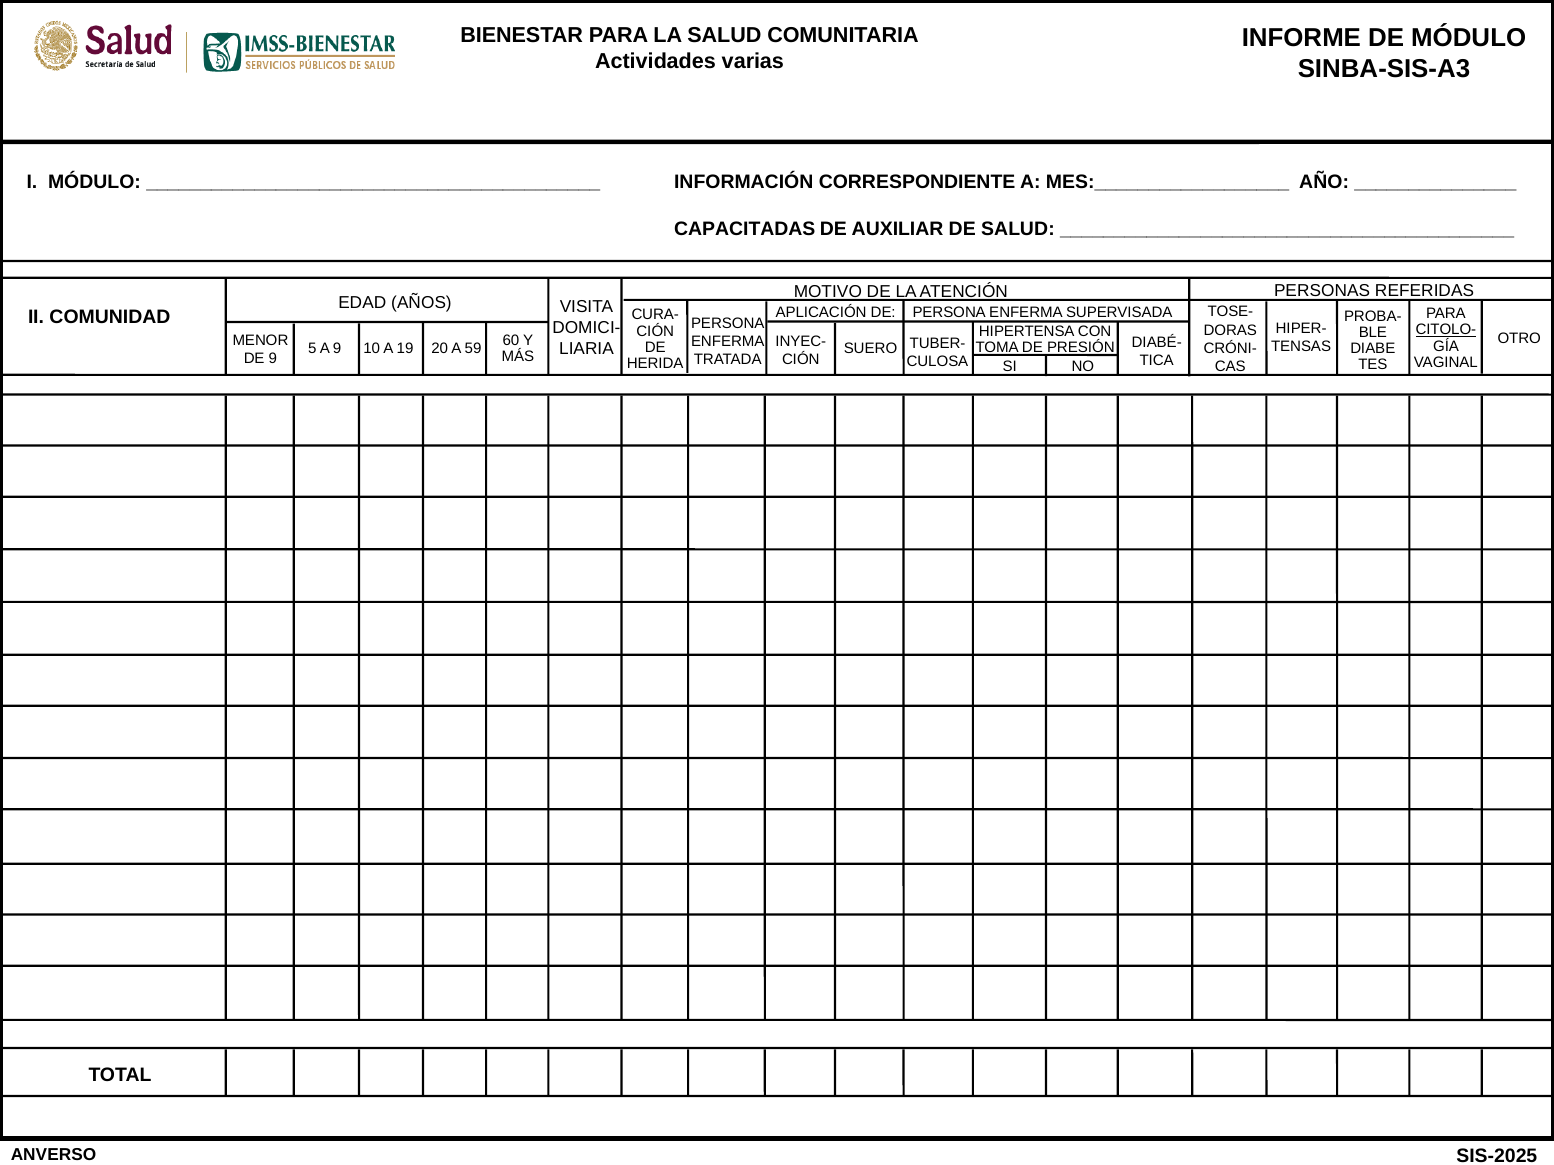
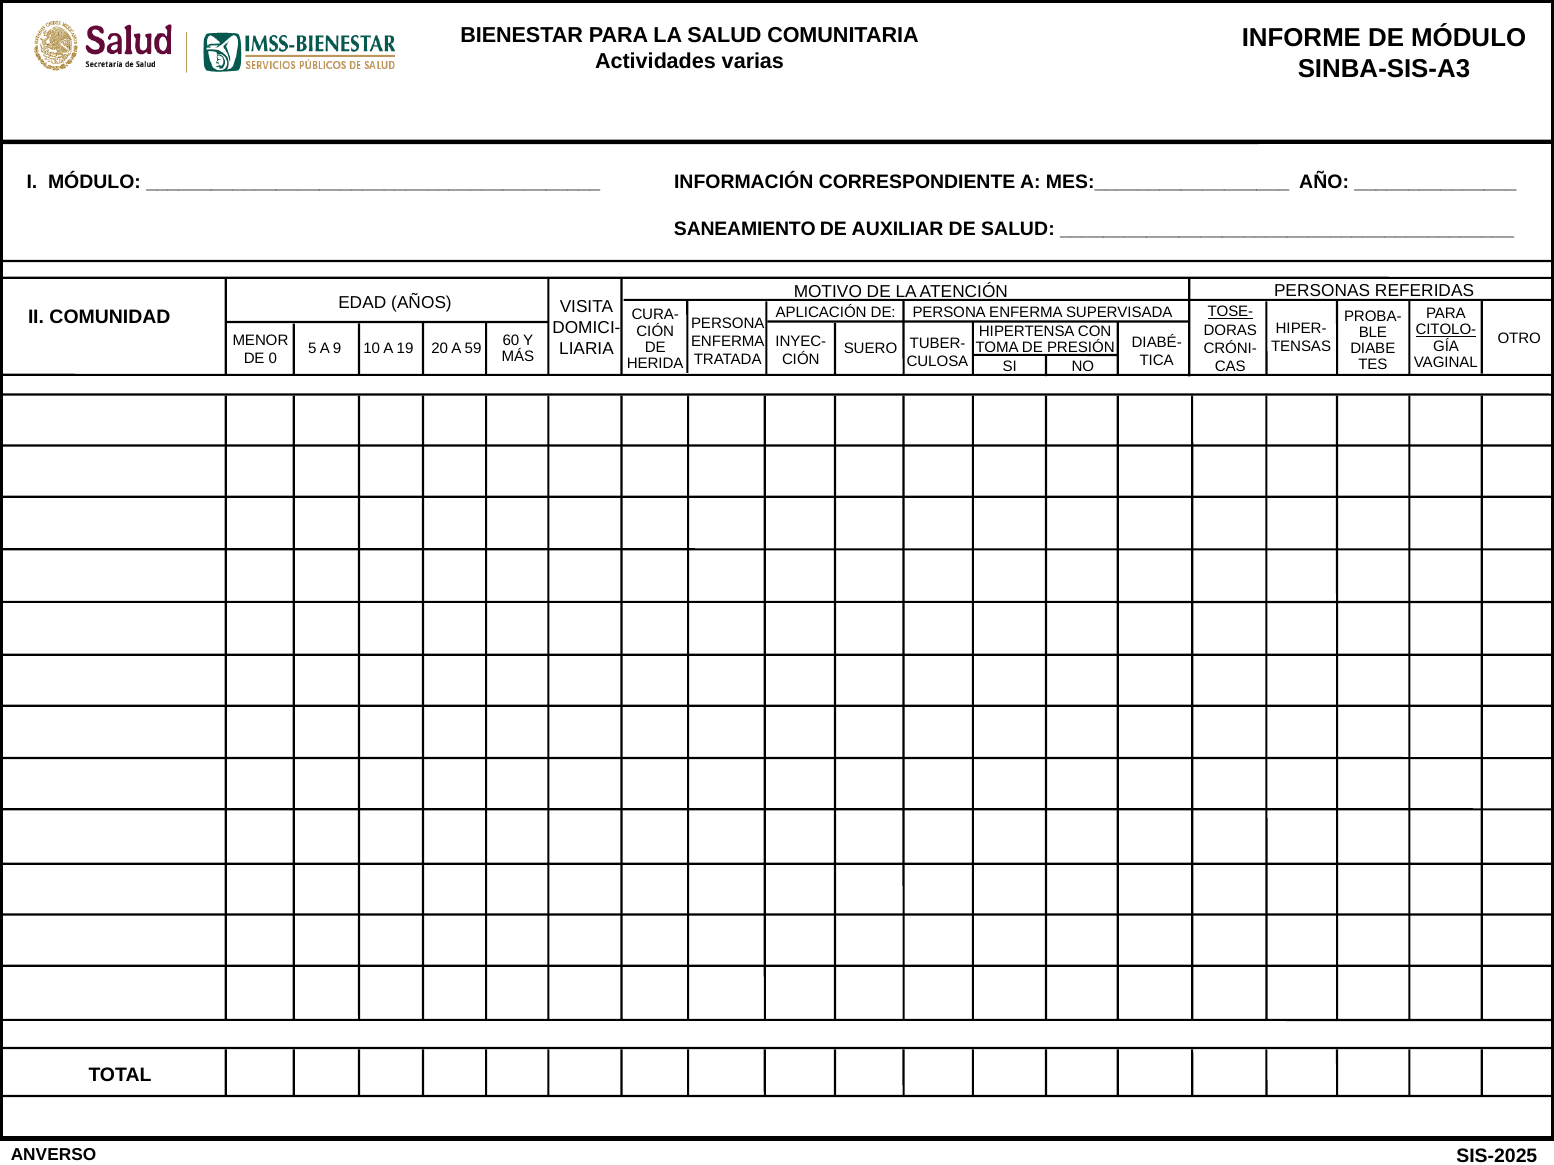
CAPACITADAS: CAPACITADAS -> SANEAMIENTO (745, 229)
TOSE- underline: none -> present (1230, 312)
DE 9: 9 -> 0 (273, 359)
